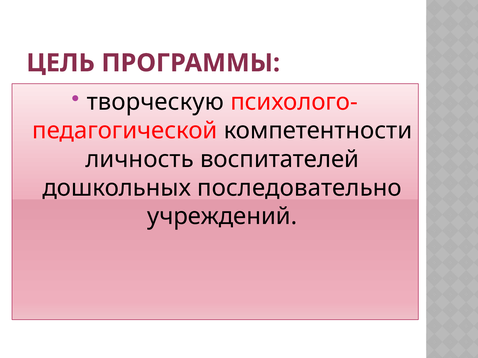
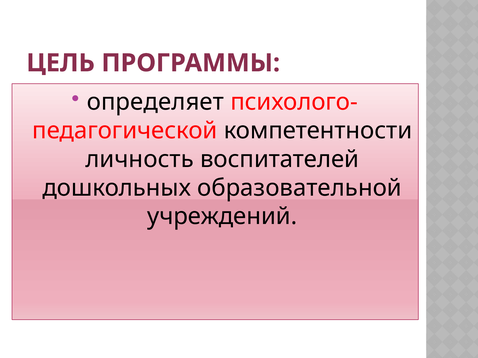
творческую: творческую -> определяет (155, 102)
последовательно: последовательно -> образовательной (299, 188)
